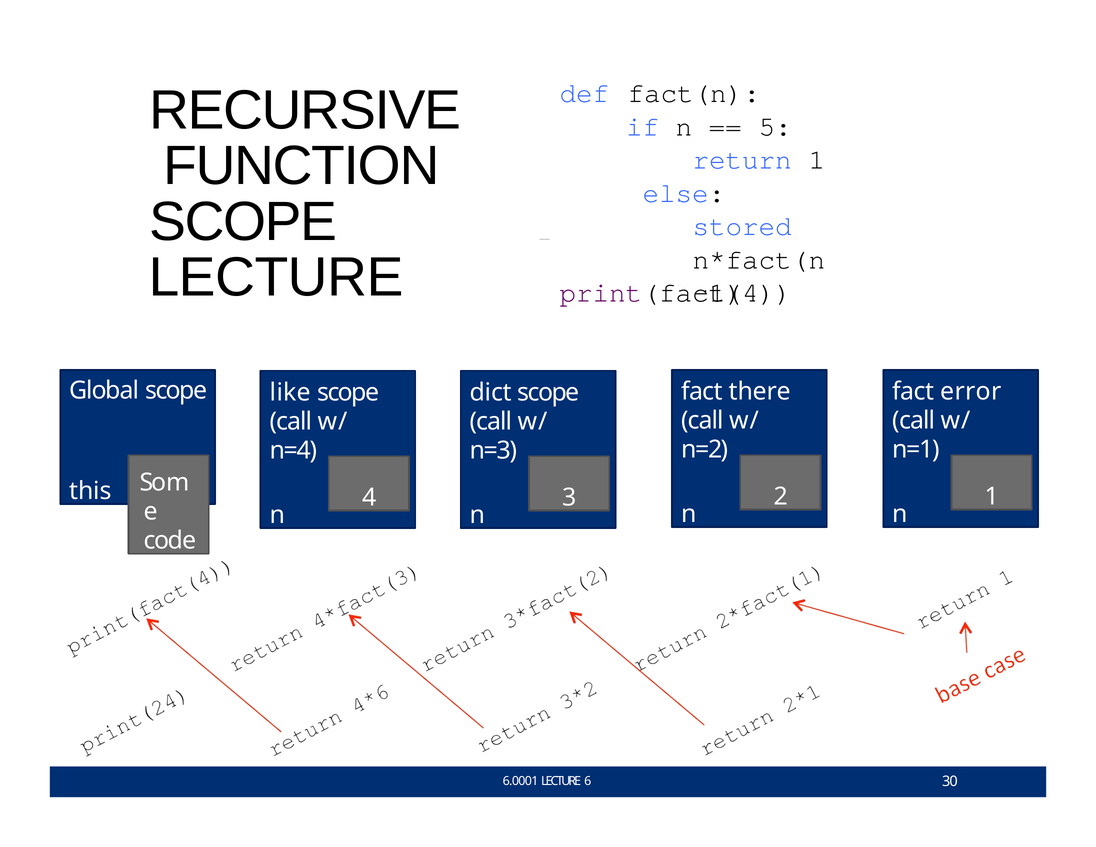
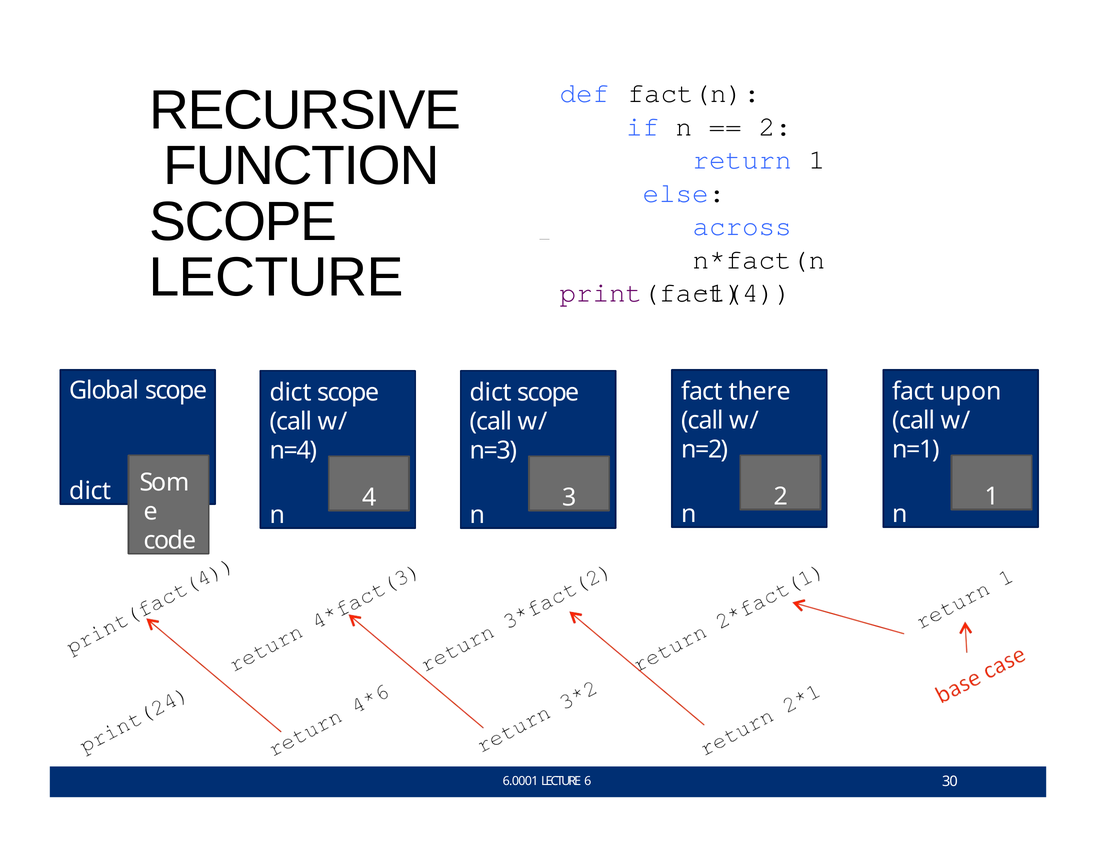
5: 5 -> 2 (775, 127)
stored: stored -> across (742, 226)
error: error -> upon (971, 391)
like: like -> dict (291, 392)
this: this -> dict (90, 491)
